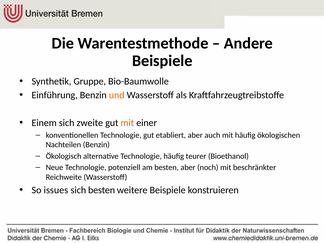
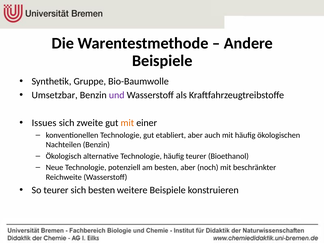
Einführung: Einführung -> Umsetzbar (55, 95)
und colour: orange -> purple (117, 95)
Einem: Einem -> Issues (44, 123)
So issues: issues -> teurer (56, 190)
